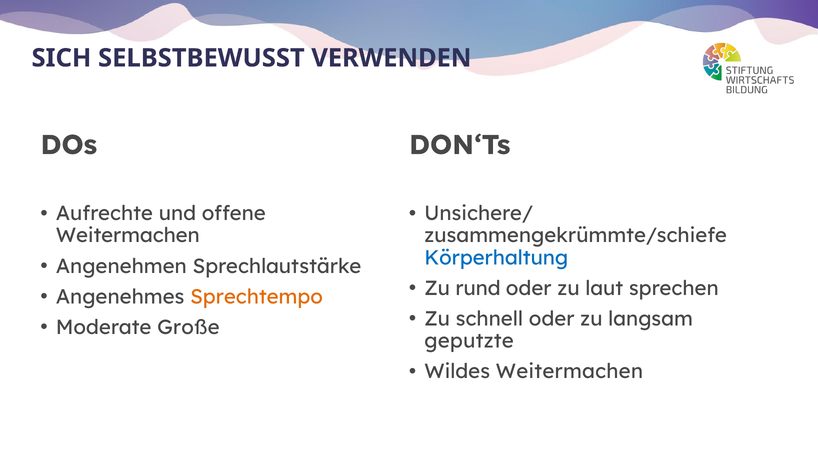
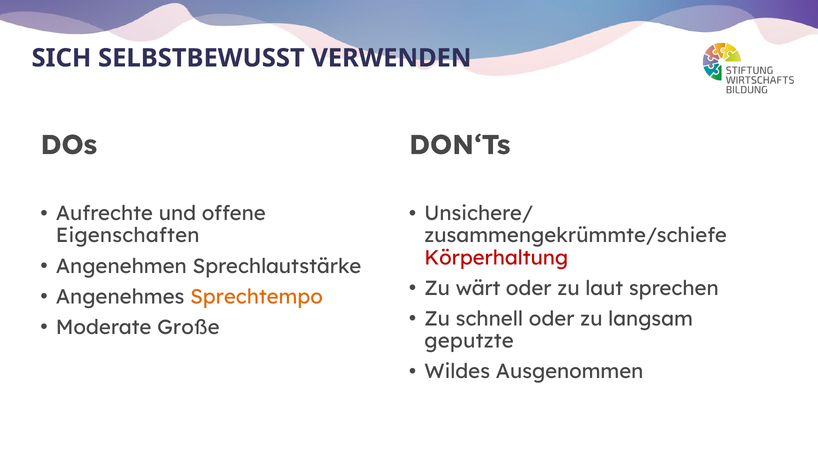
Weitermachen: Weitermachen -> Eigenschaften (128, 236)
Körperhaltung colour: blue -> red (496, 258)
rund: rund -> wärt (478, 288)
Wildes Weitermachen: Weitermachen -> Ausgenommen (570, 372)
